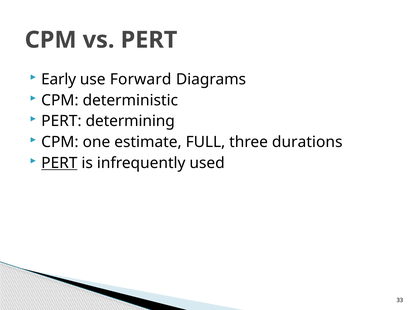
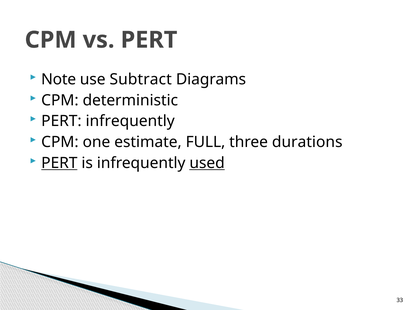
Early: Early -> Note (59, 79)
Forward: Forward -> Subtract (141, 79)
PERT determining: determining -> infrequently (130, 121)
used underline: none -> present (207, 163)
